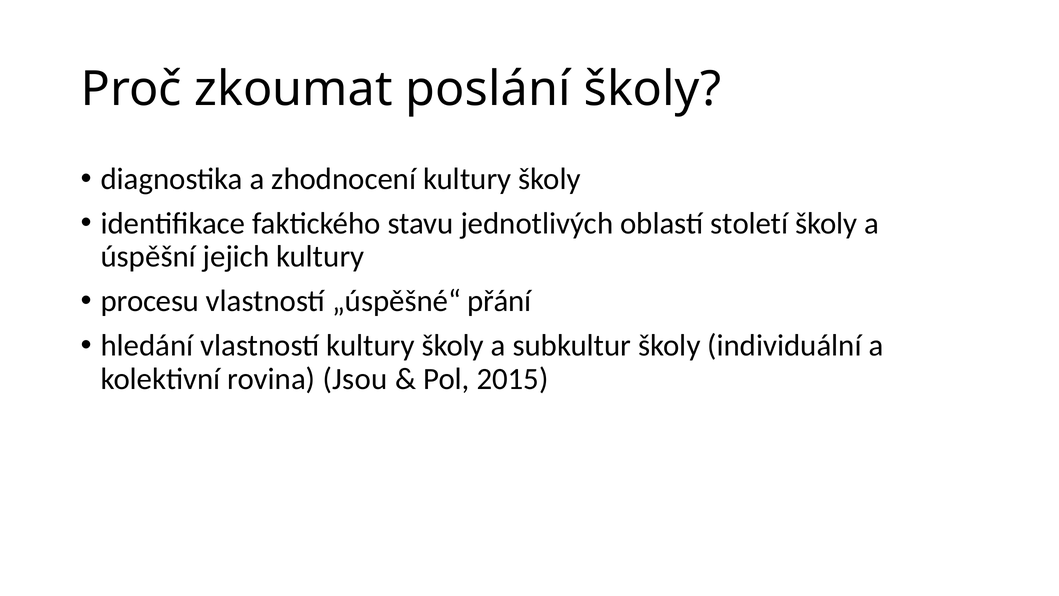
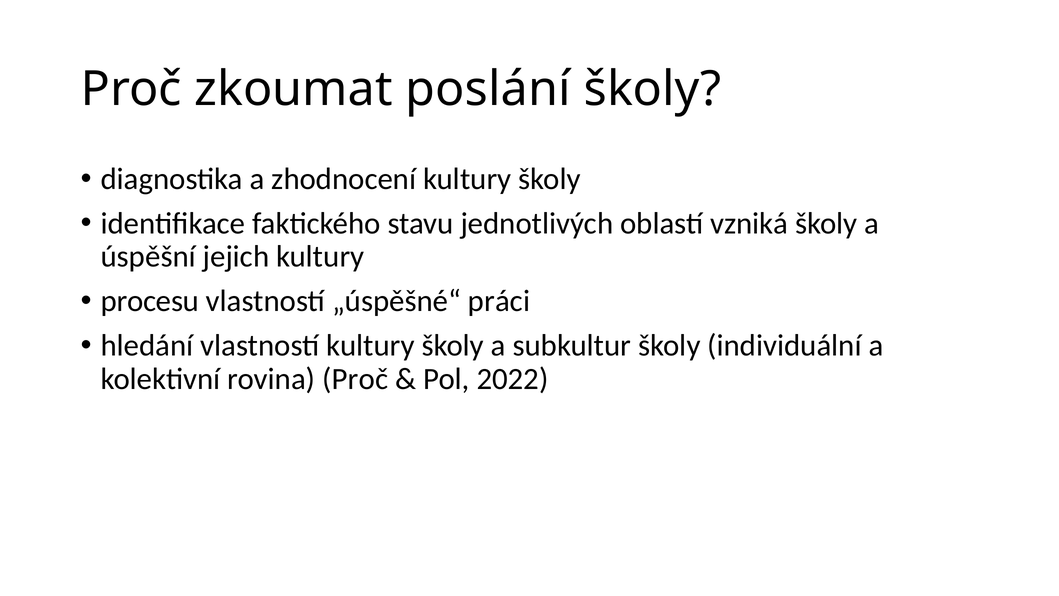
století: století -> vzniká (749, 223)
přání: přání -> práci (499, 301)
rovina Jsou: Jsou -> Proč (355, 379)
2015: 2015 -> 2022 (513, 379)
